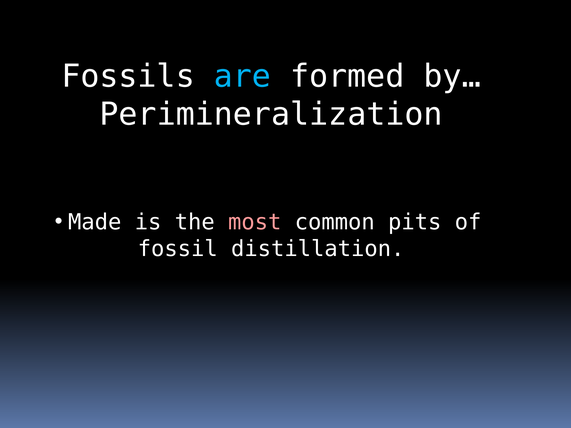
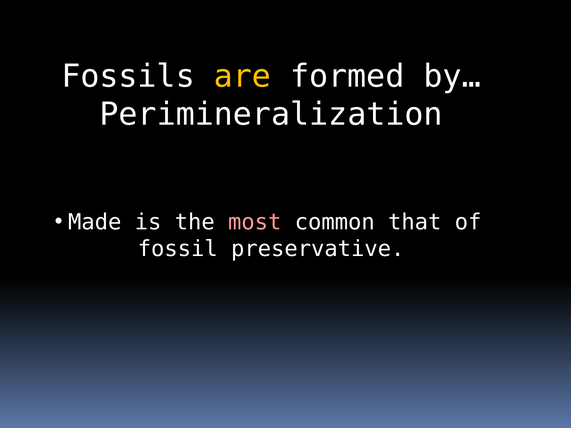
are colour: light blue -> yellow (242, 76)
pits: pits -> that (415, 222)
distillation: distillation -> preservative (318, 249)
